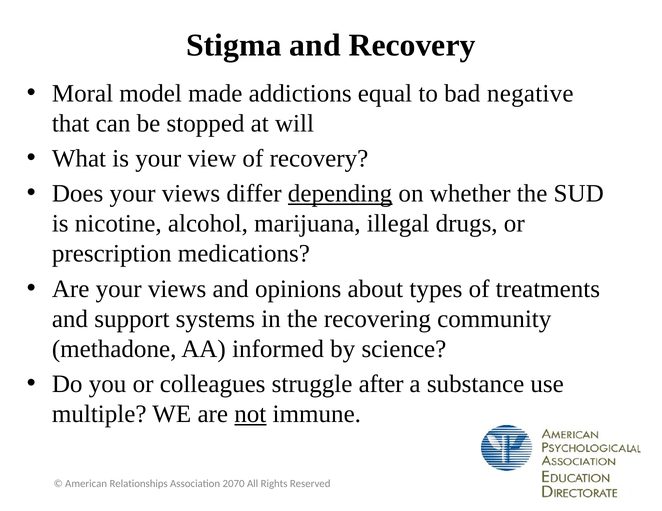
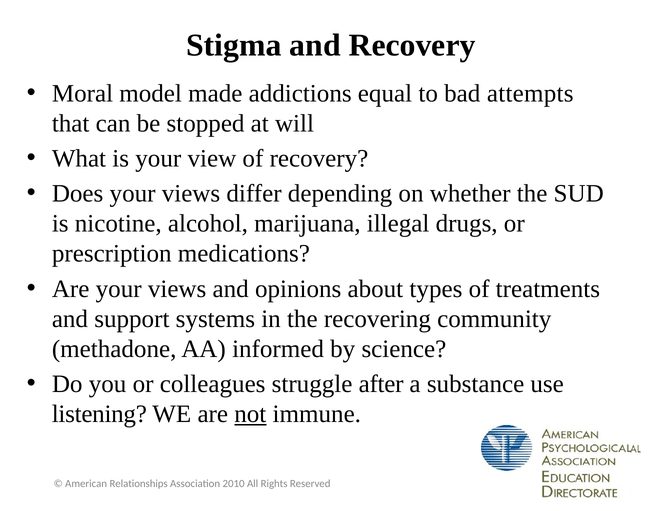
negative: negative -> attempts (530, 93)
depending underline: present -> none (340, 194)
multiple: multiple -> listening (99, 414)
2070: 2070 -> 2010 (234, 484)
